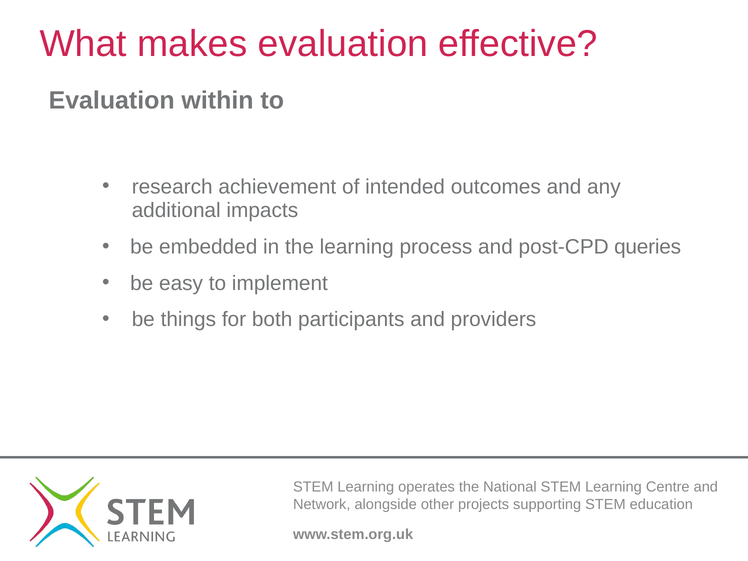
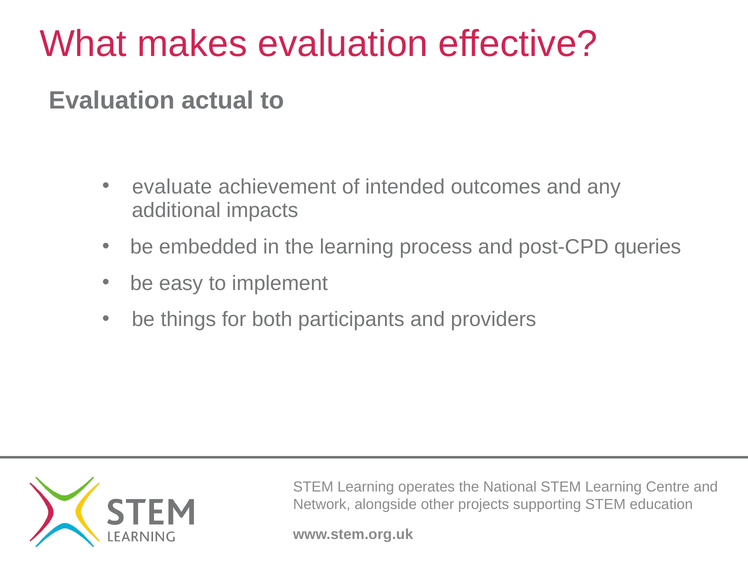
within: within -> actual (218, 100)
research: research -> evaluate (172, 187)
